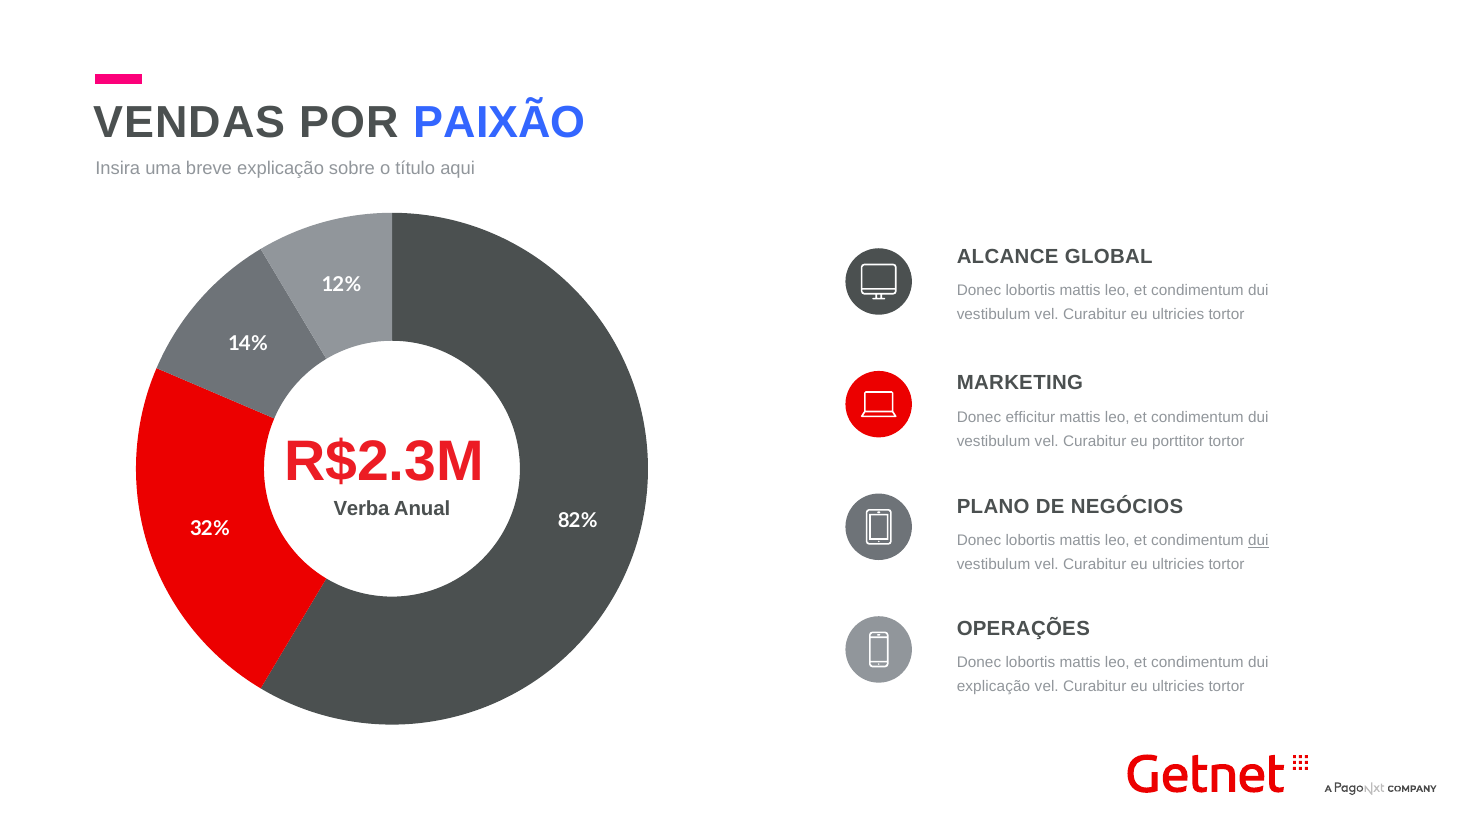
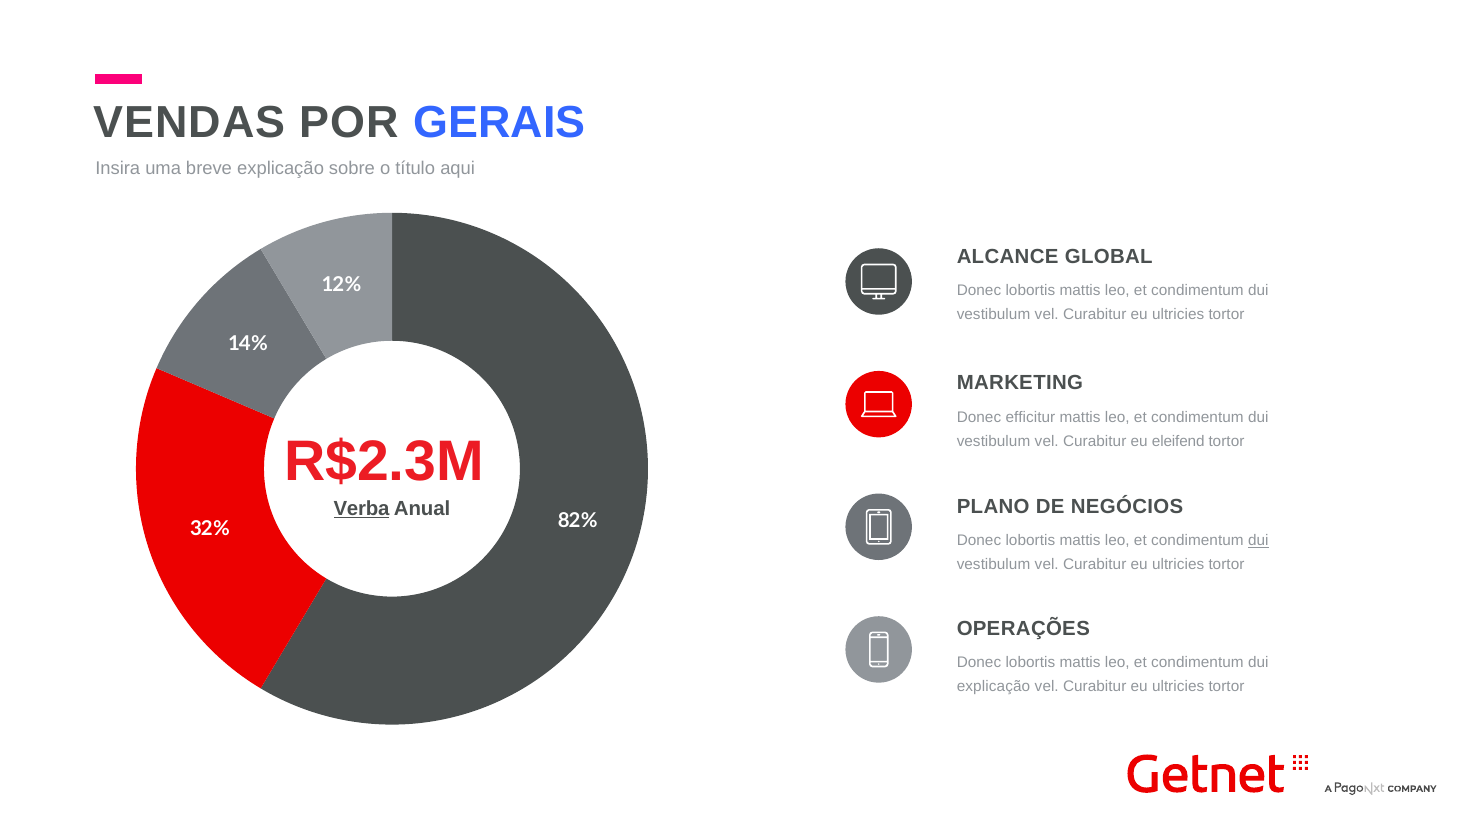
PAIXÃO: PAIXÃO -> GERAIS (500, 123)
porttitor: porttitor -> eleifend (1178, 441)
Verba underline: none -> present (361, 509)
